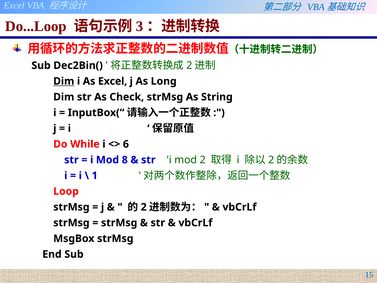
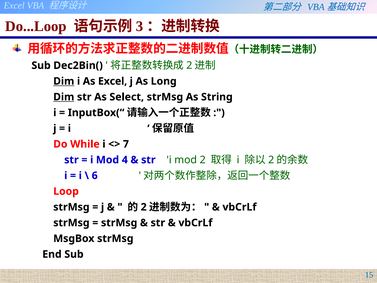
Dim underline: none -> present (64, 97)
Check: Check -> Select (127, 97)
6: 6 -> 7 (126, 144)
8: 8 -> 4 (125, 160)
1: 1 -> 6 (95, 175)
